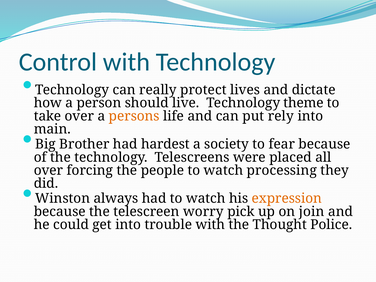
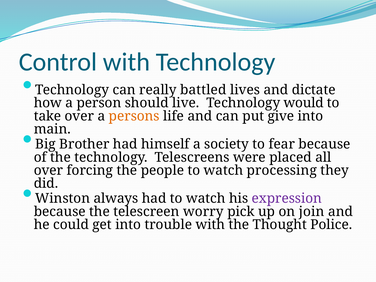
protect: protect -> battled (203, 90)
theme: theme -> would (304, 103)
rely: rely -> give (281, 116)
hardest: hardest -> himself (165, 144)
expression colour: orange -> purple (287, 199)
